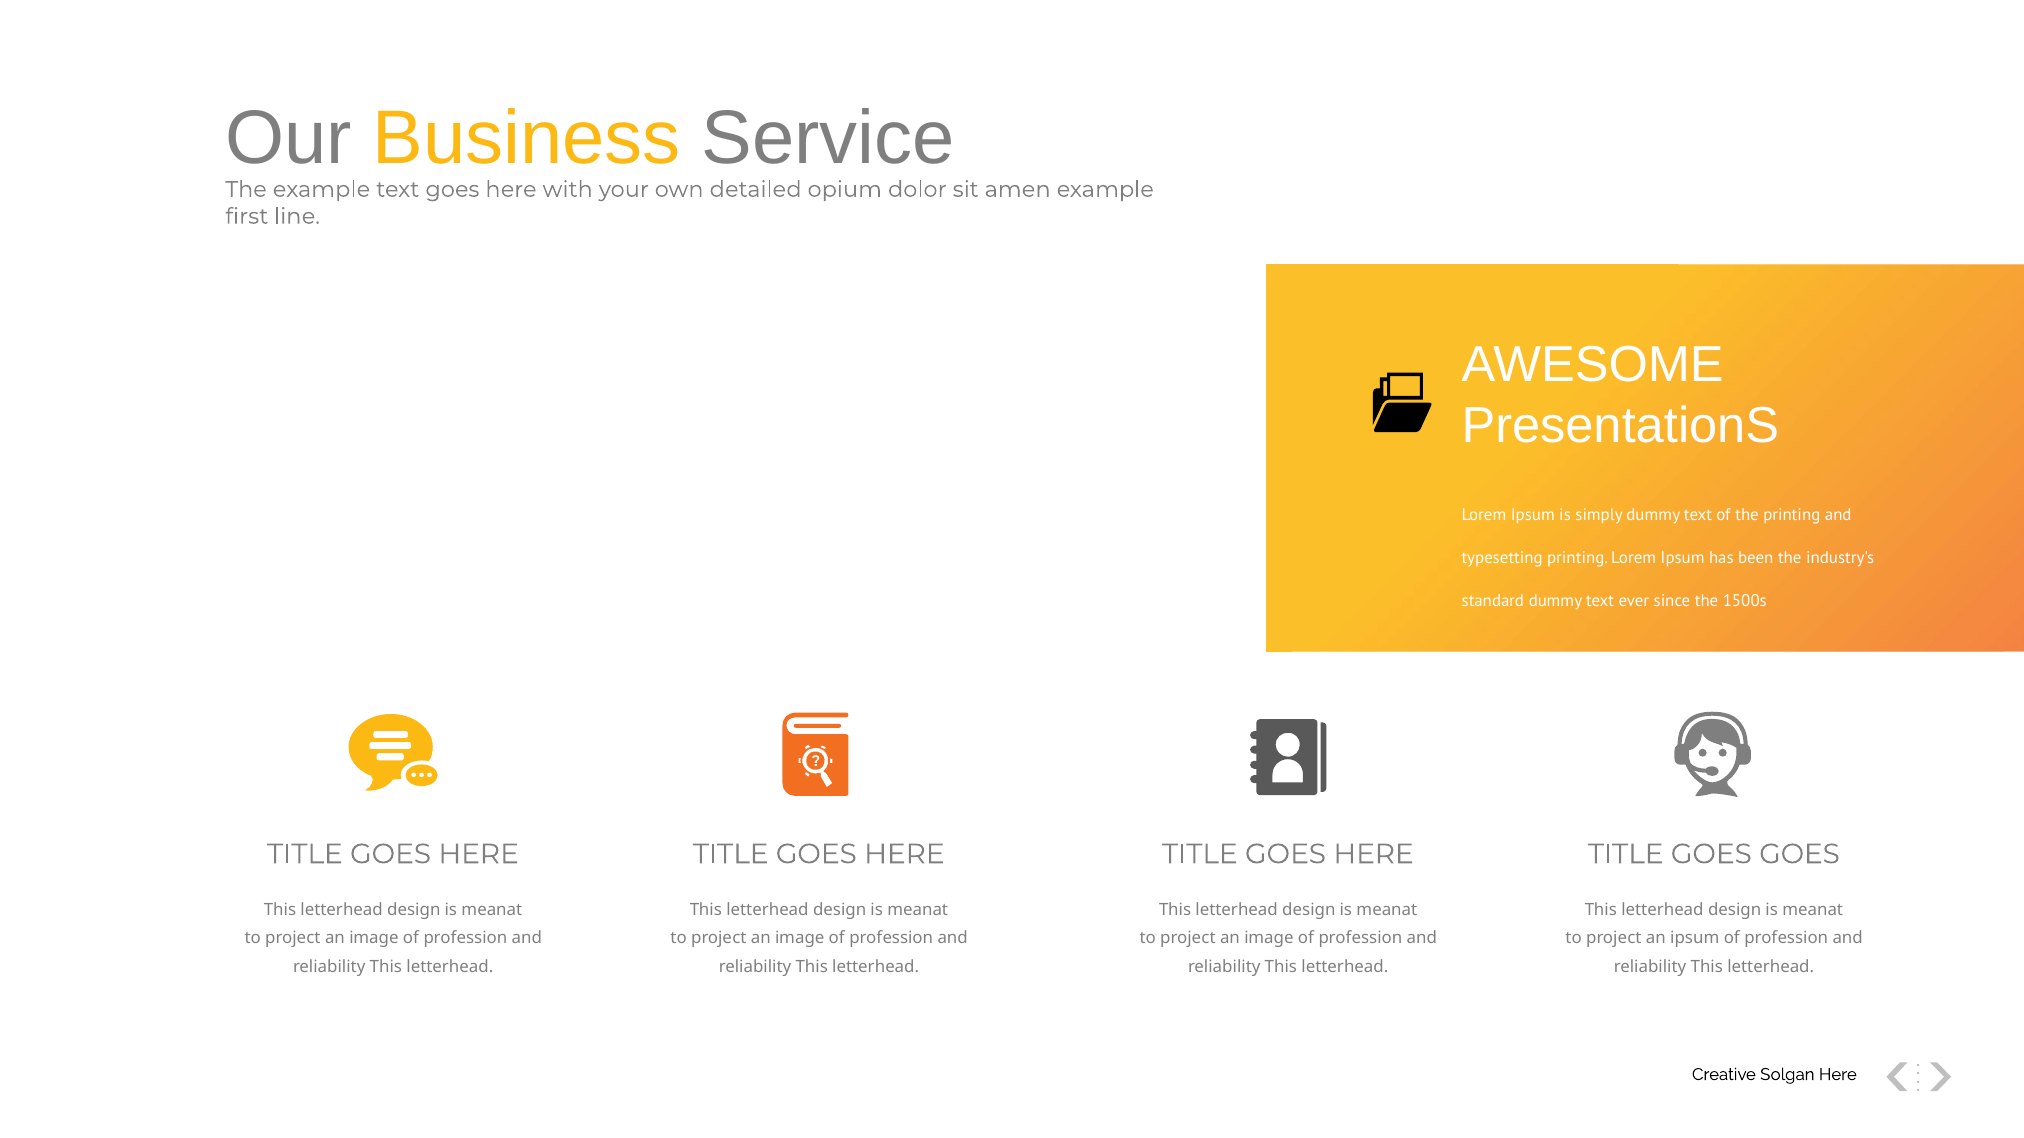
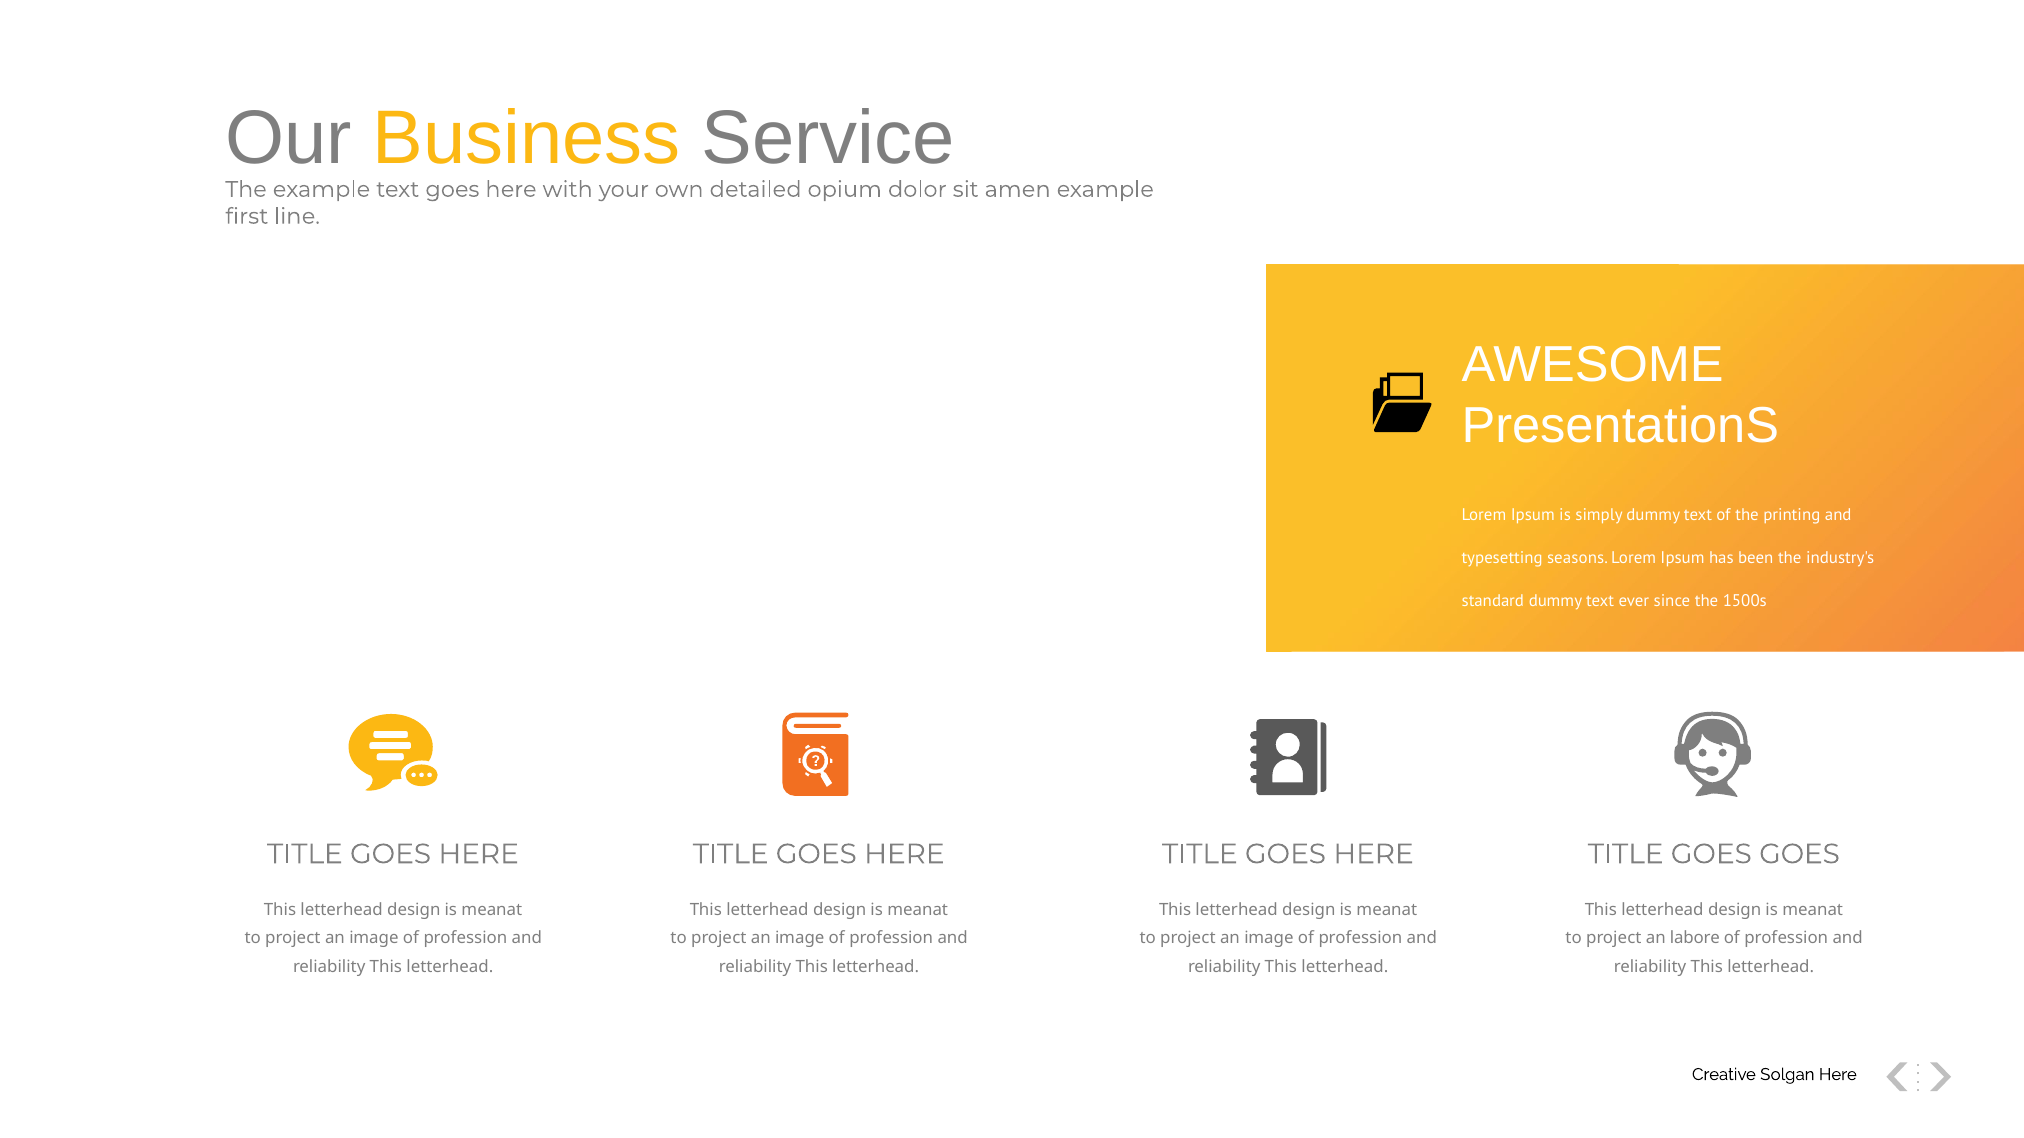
typesetting printing: printing -> seasons (1577, 558)
an ipsum: ipsum -> labore (1695, 939)
